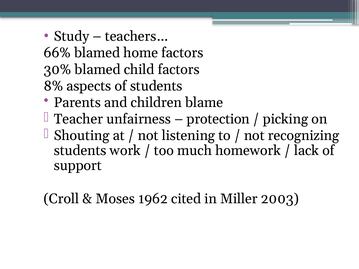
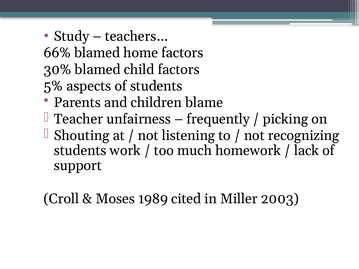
8%: 8% -> 5% (53, 86)
protection: protection -> frequently (218, 119)
1962: 1962 -> 1989 (153, 199)
